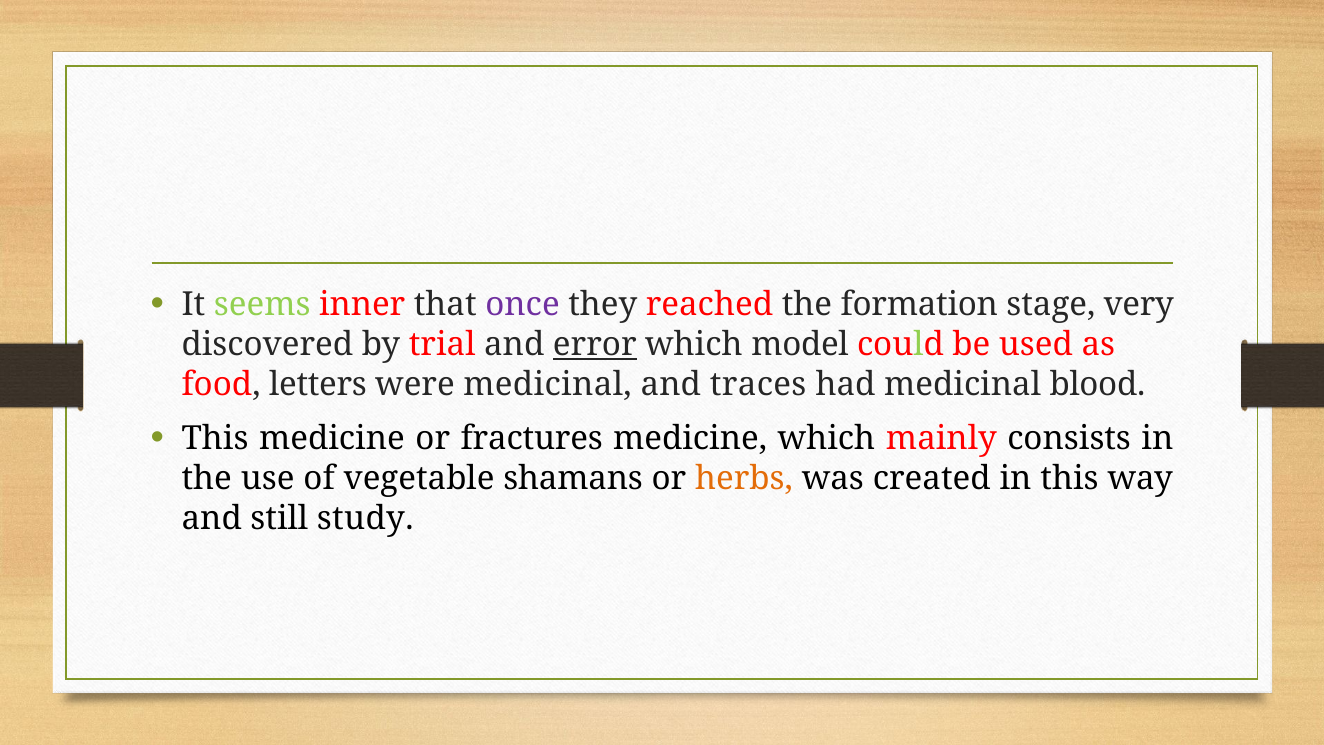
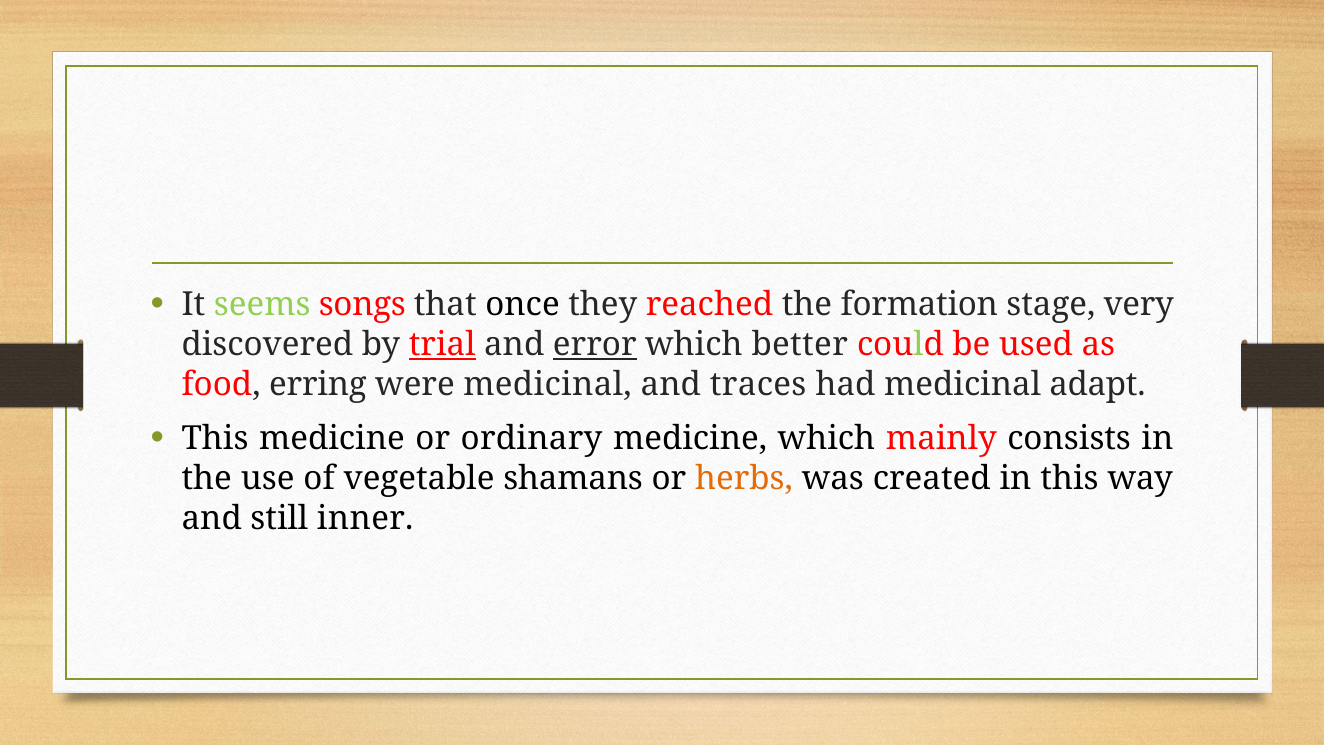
inner: inner -> songs (362, 305)
once colour: purple -> black (523, 305)
trial underline: none -> present (442, 345)
model: model -> better (800, 345)
letters: letters -> erring (318, 384)
blood: blood -> adapt (1097, 384)
fractures: fractures -> ordinary (532, 439)
study: study -> inner (365, 518)
